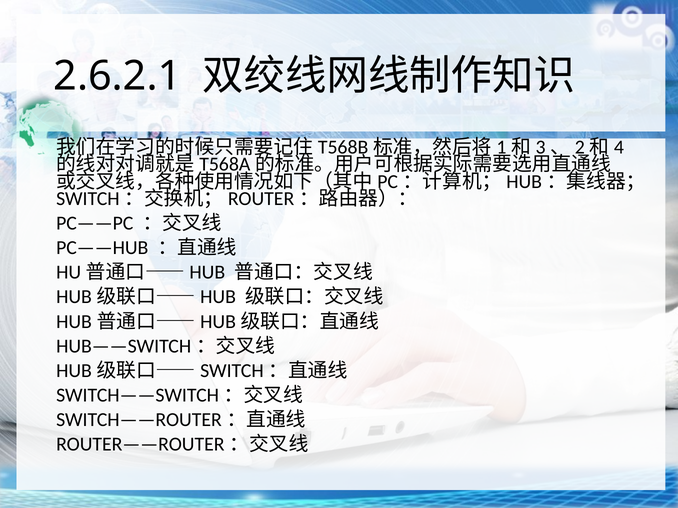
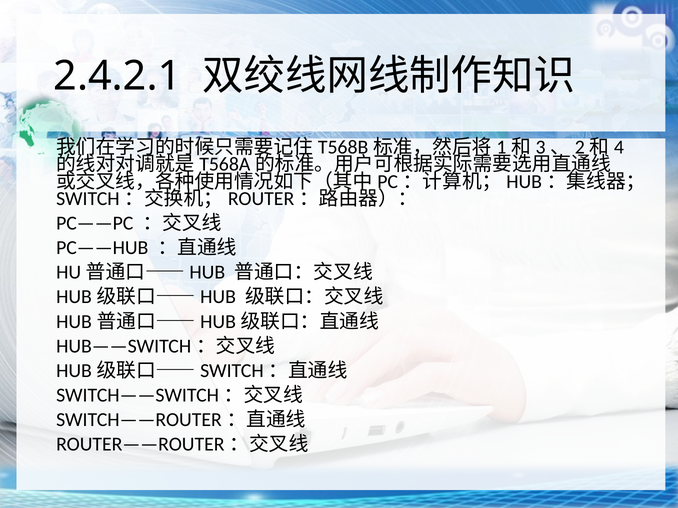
2.6.2.1: 2.6.2.1 -> 2.4.2.1 (117, 76)
